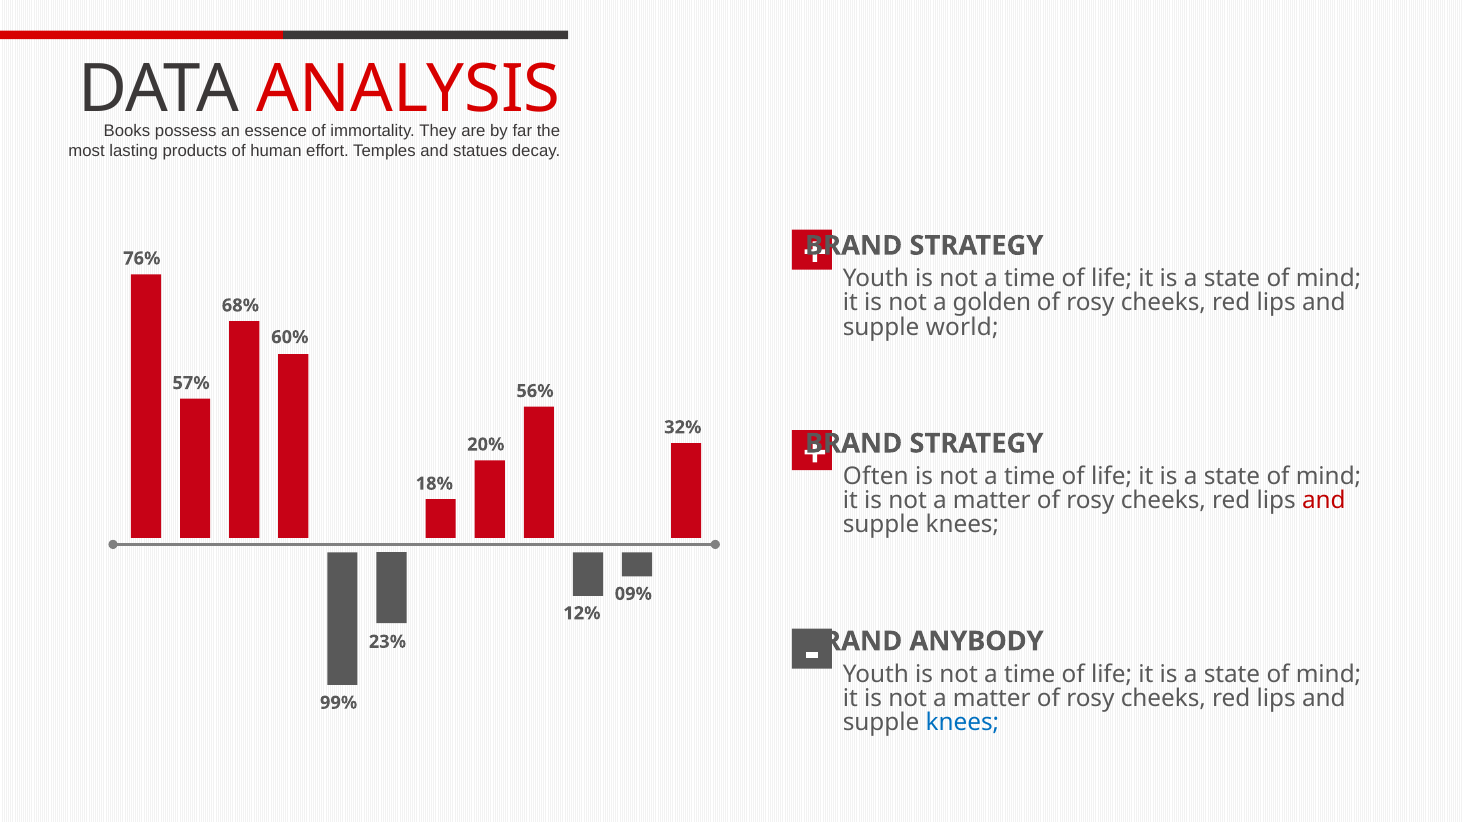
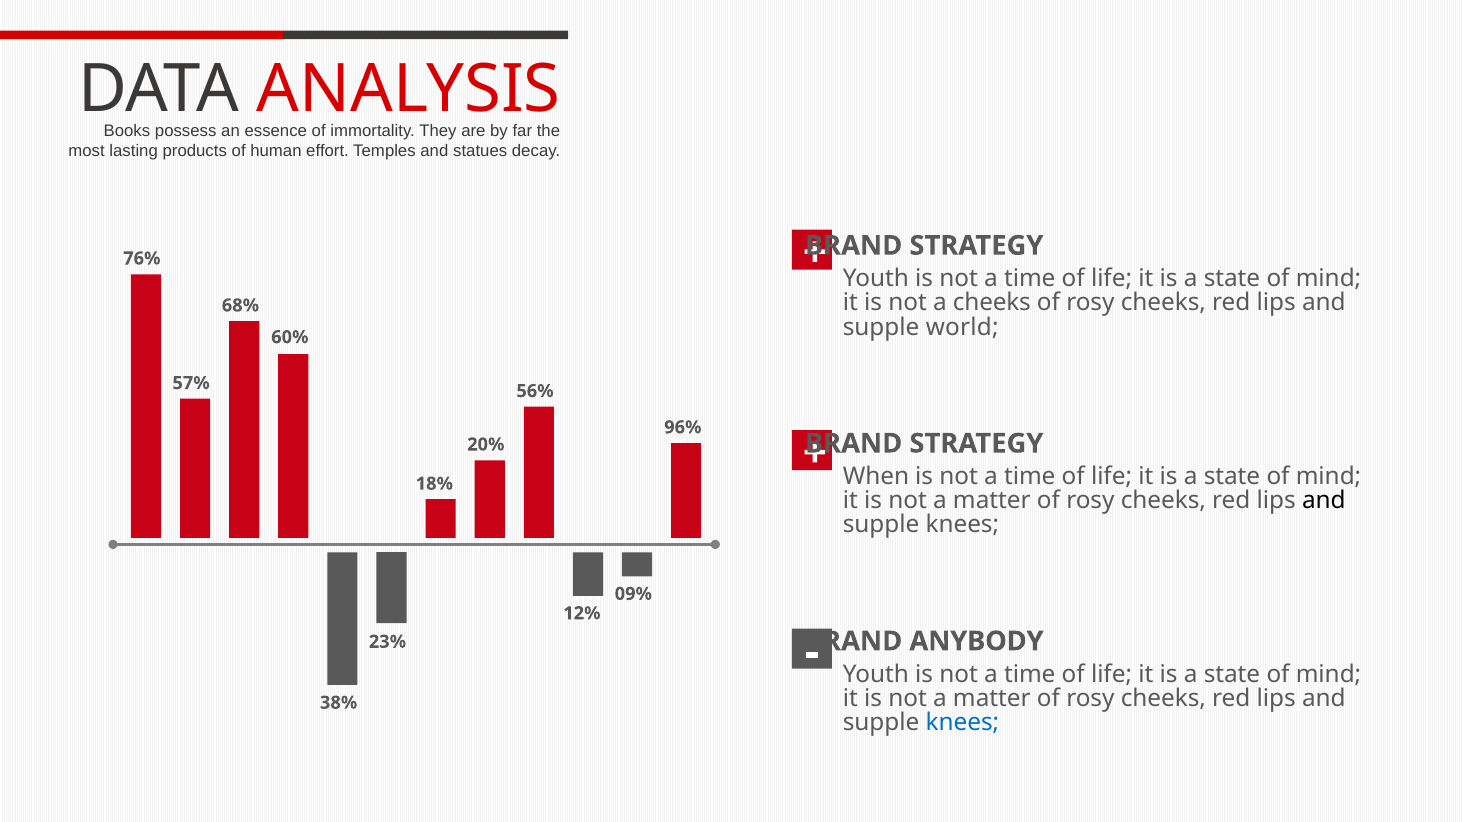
a golden: golden -> cheeks (992, 303)
32%: 32% -> 96% (683, 428)
Often: Often -> When (876, 476)
and colour: red -> black (1324, 501)
99%: 99% -> 38% (339, 703)
